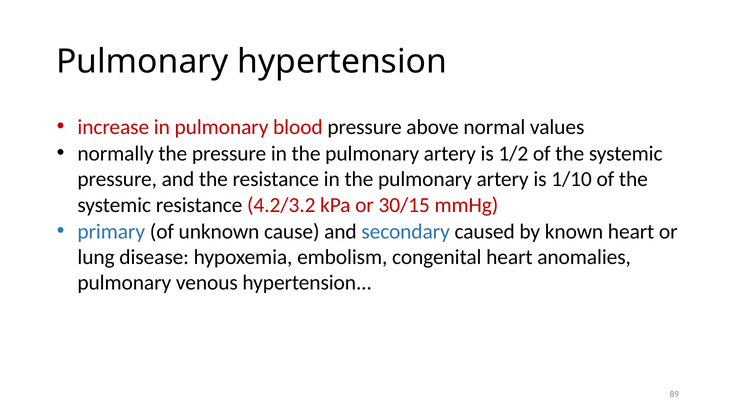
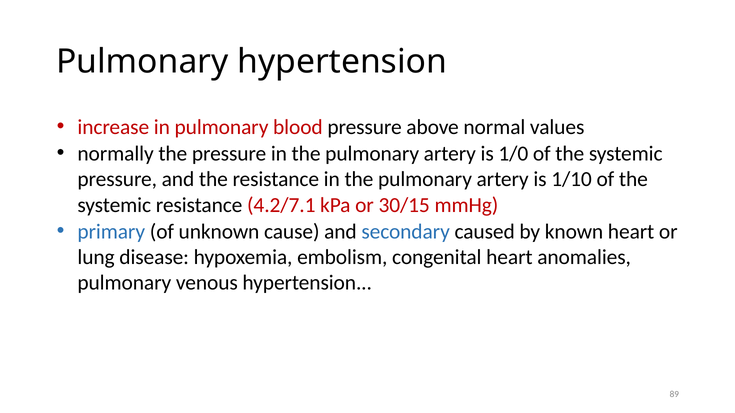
1/2: 1/2 -> 1/0 (513, 154)
4.2/3.2: 4.2/3.2 -> 4.2/7.1 (281, 205)
